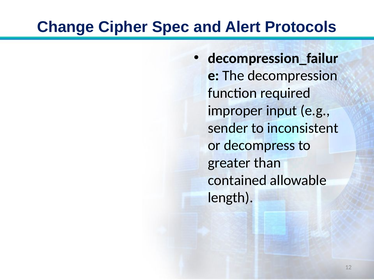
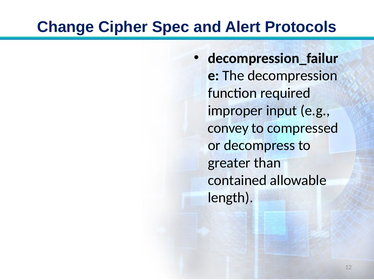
sender: sender -> convey (228, 128)
inconsistent: inconsistent -> compressed (303, 128)
